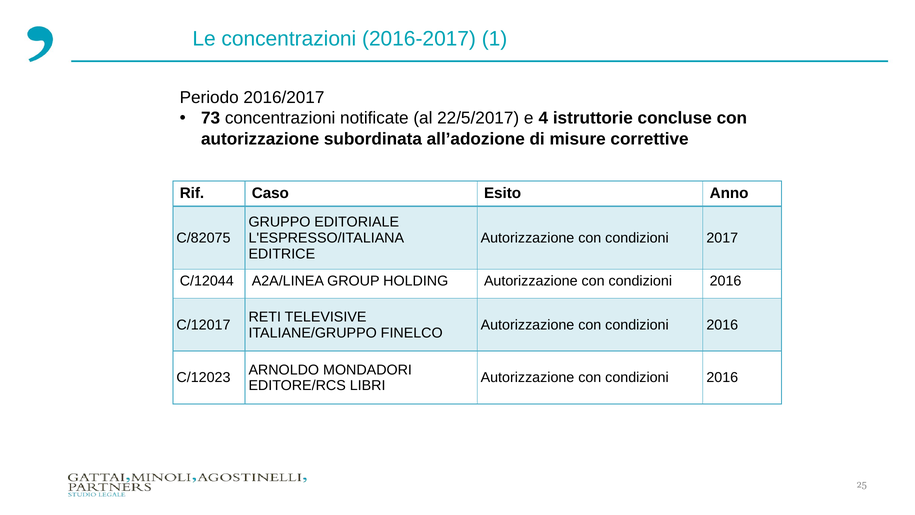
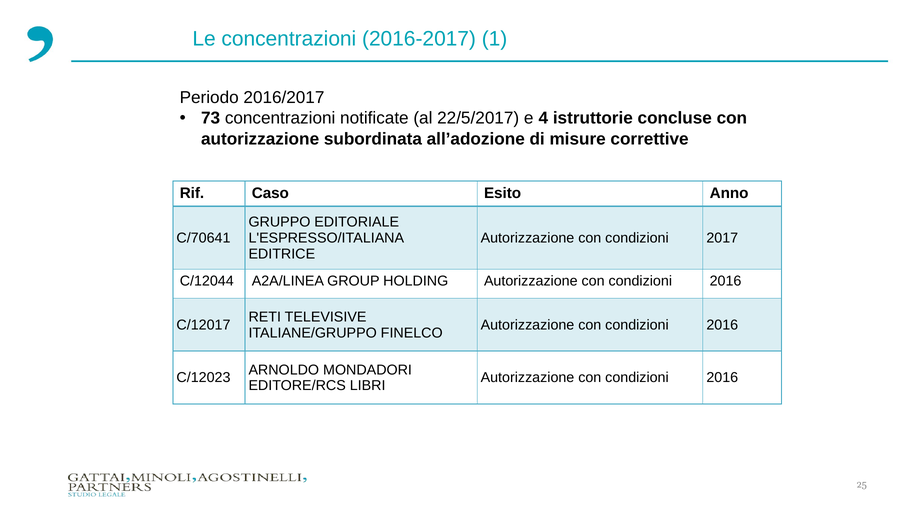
C/82075: C/82075 -> C/70641 (203, 238)
